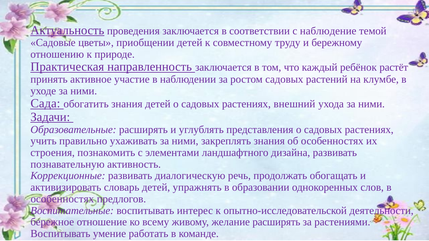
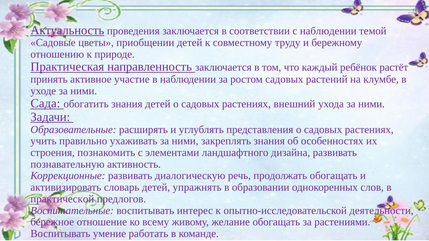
с наблюдение: наблюдение -> наблюдении (328, 31)
особенностях: особенностях -> практической (62, 199)
желание расширять: расширять -> обогащать (276, 222)
